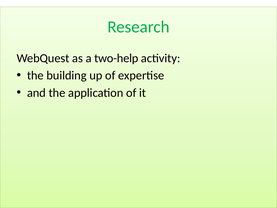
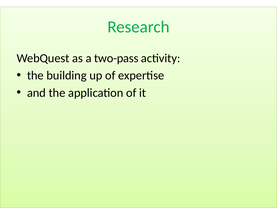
two-help: two-help -> two-pass (116, 58)
